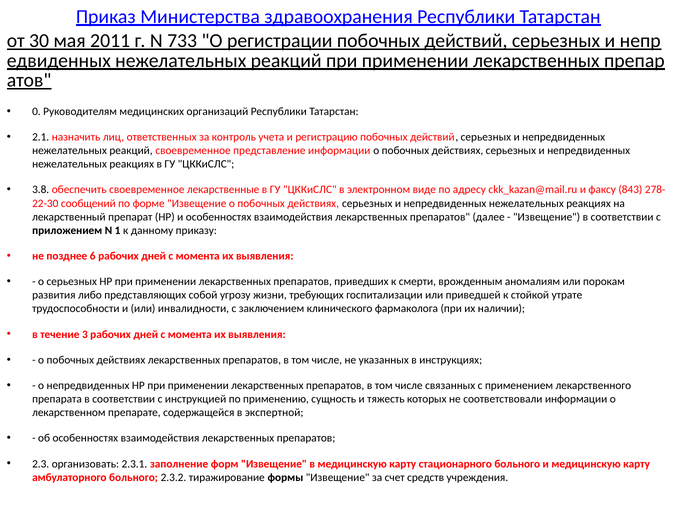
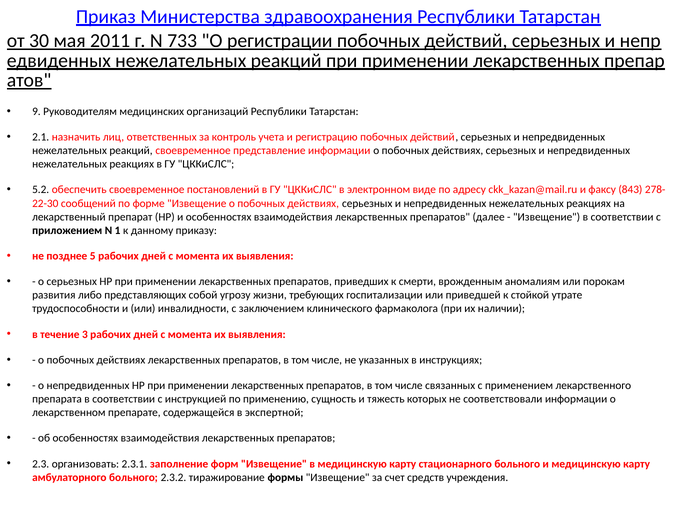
0: 0 -> 9 (36, 111)
3.8: 3.8 -> 5.2 (41, 190)
лекарственные: лекарственные -> постановлений (223, 190)
6: 6 -> 5 (93, 256)
